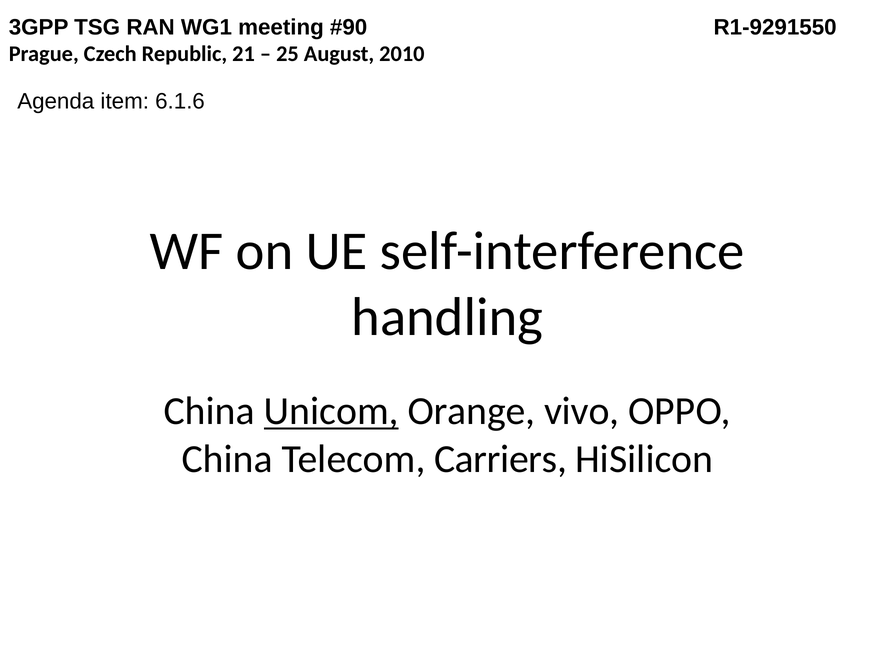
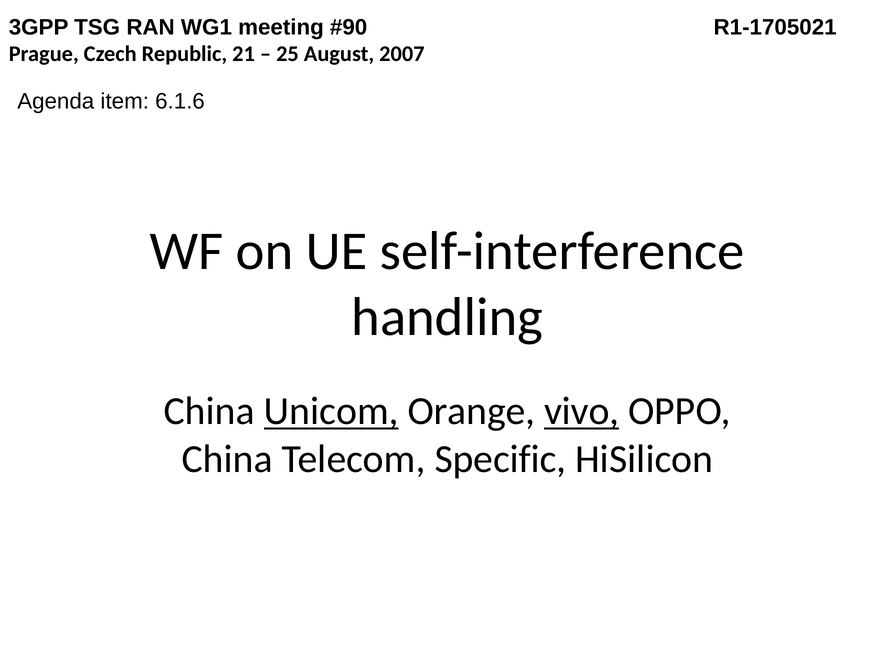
R1-9291550: R1-9291550 -> R1-1705021 (775, 27)
2010: 2010 -> 2007 (402, 54)
vivo underline: none -> present (582, 412)
Carriers: Carriers -> Specific (500, 459)
